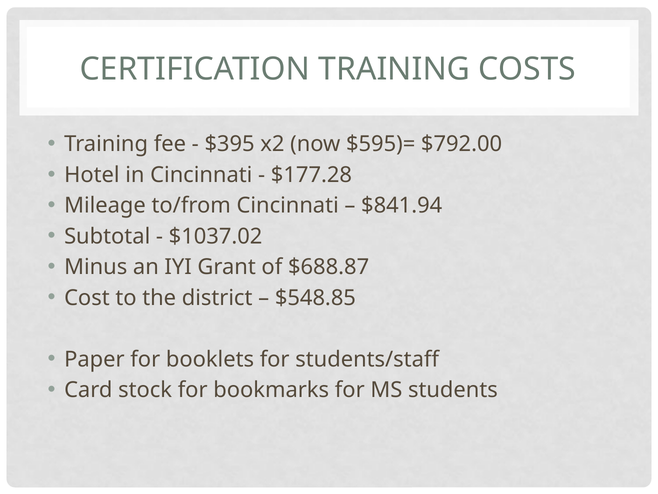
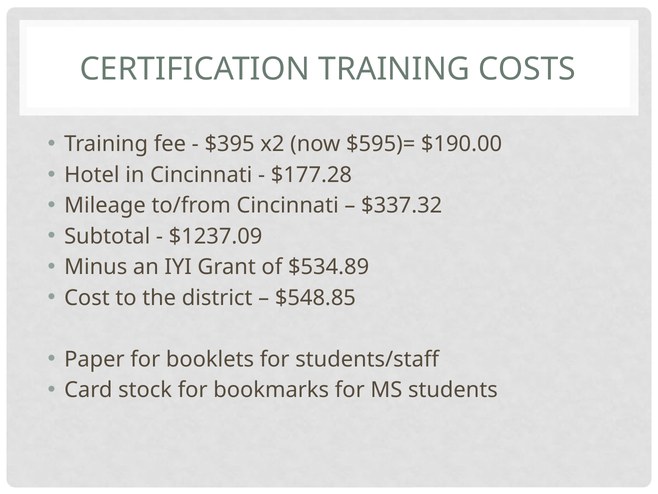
$792.00: $792.00 -> $190.00 (462, 144)
$841.94: $841.94 -> $337.32 (402, 205)
$1037.02: $1037.02 -> $1237.09 (216, 236)
$688.87: $688.87 -> $534.89 (329, 267)
